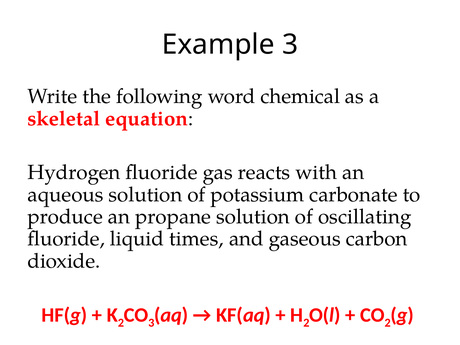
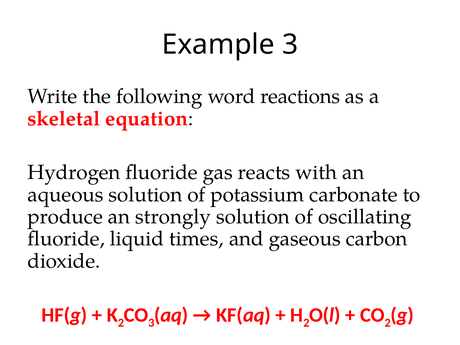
chemical: chemical -> reactions (300, 96)
propane: propane -> strongly (173, 217)
